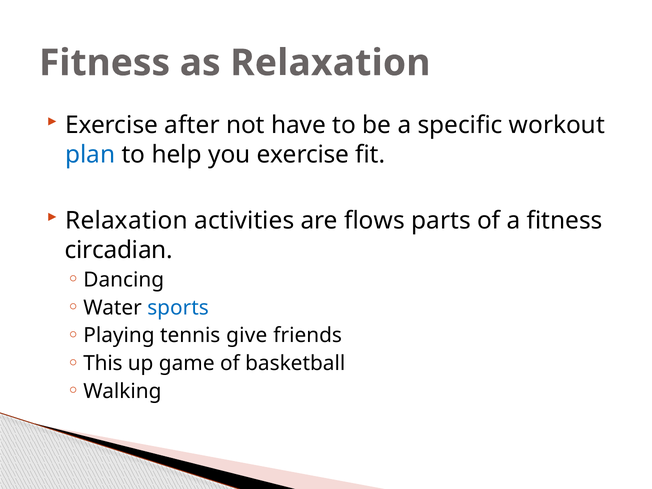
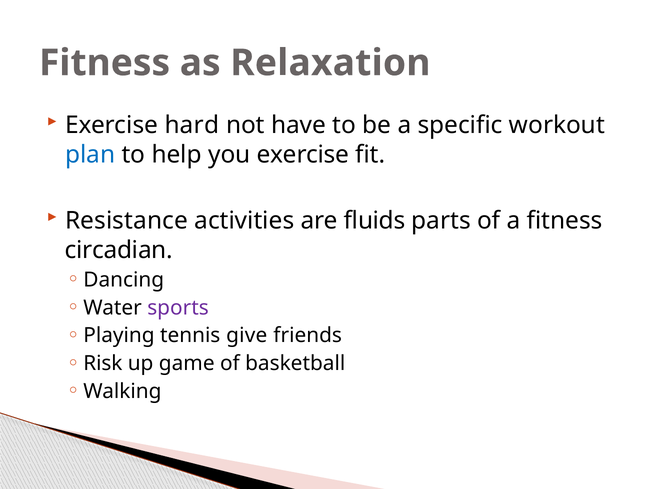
after: after -> hard (192, 125)
Relaxation: Relaxation -> Resistance (126, 221)
flows: flows -> fluids (375, 221)
sports colour: blue -> purple (178, 308)
This: This -> Risk (103, 363)
